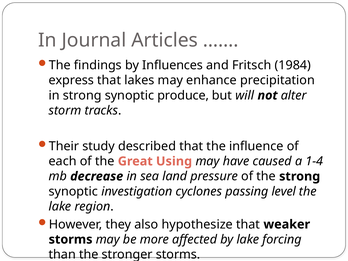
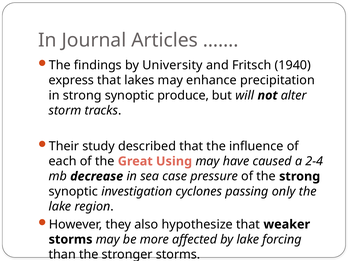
Influences: Influences -> University (173, 65)
1984: 1984 -> 1940 (293, 65)
1-4: 1-4 -> 2-4 (314, 161)
land: land -> case (175, 176)
level: level -> only (284, 191)
